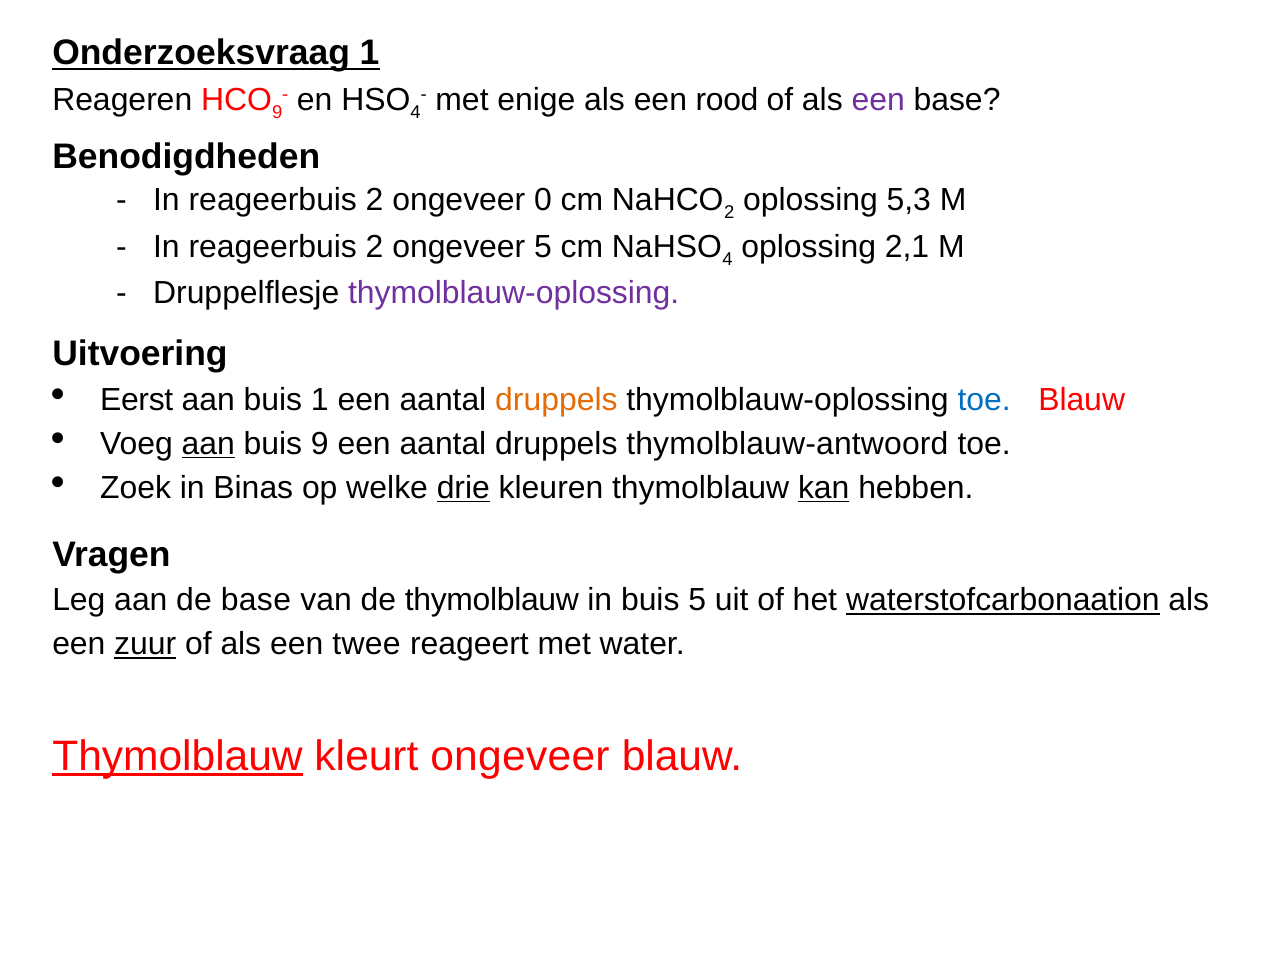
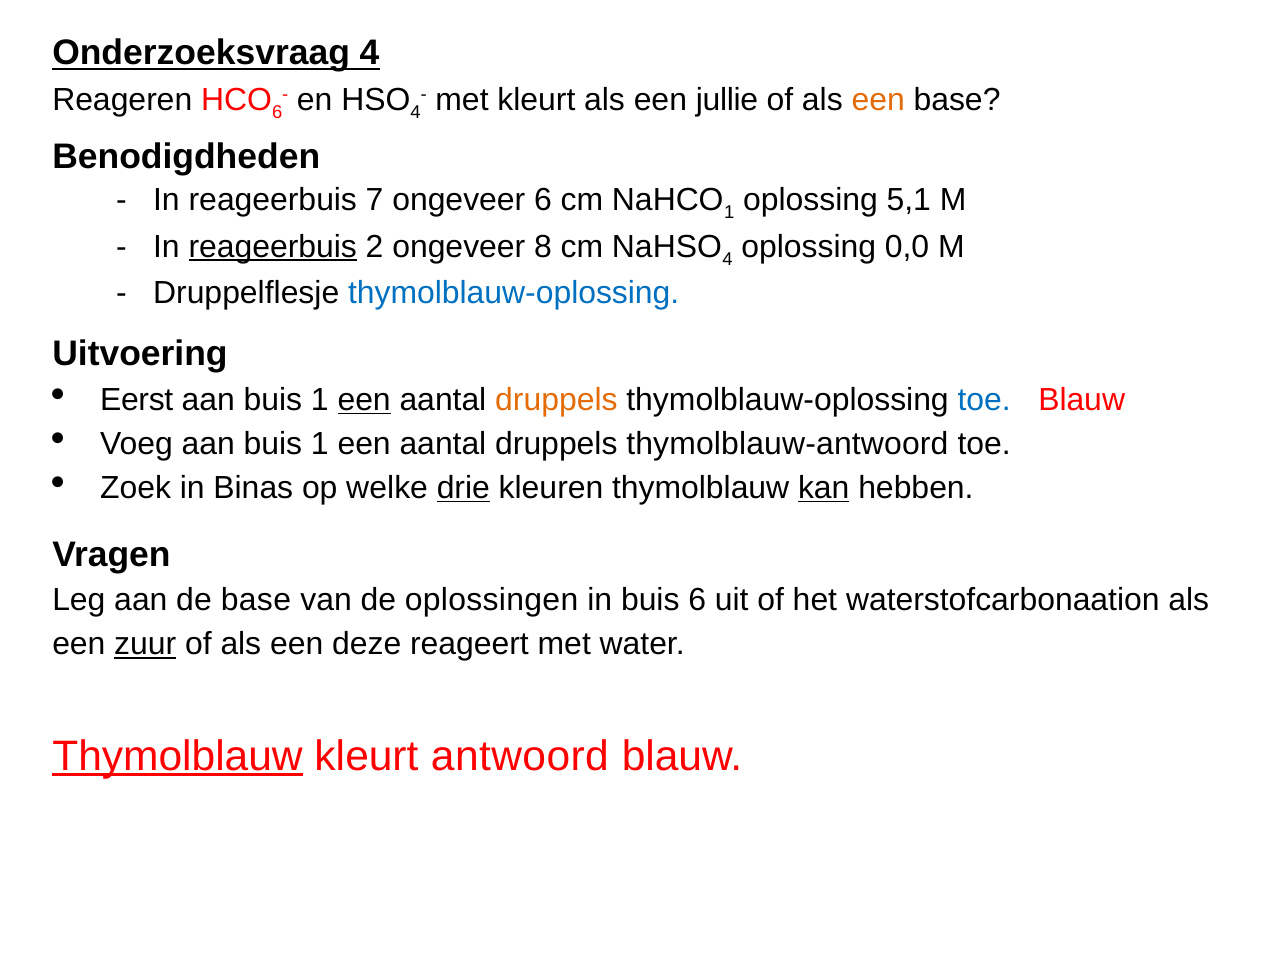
Onderzoeksvraag 1: 1 -> 4 (370, 53)
9: 9 -> 6 (277, 112)
met enige: enige -> kleurt (536, 100)
rood: rood -> jullie (727, 100)
een colour: purple -> orange (878, 100)
2: 2 -> 7 (375, 200)
ongeveer 0: 0 -> 6 (543, 200)
2: 2 -> 1 (729, 212)
5,3: 5,3 -> 5,1 (909, 200)
reageerbuis underline: none -> present (273, 247)
ongeveer 5: 5 -> 8 (543, 247)
2,1: 2,1 -> 0,0 (907, 247)
thymolblauw-oplossing colour: purple -> blue (514, 293)
een underline: none -> present (364, 400)
aan underline: present -> none (208, 444)
9: 9 -> 1 (320, 444)
de thymolblauw: thymolblauw -> oplossingen (492, 600)
buis 5: 5 -> 6 (697, 600)
waterstofcarbonaation underline: present -> none (1003, 600)
twee: twee -> deze (367, 644)
kleurt ongeveer: ongeveer -> antwoord (520, 756)
